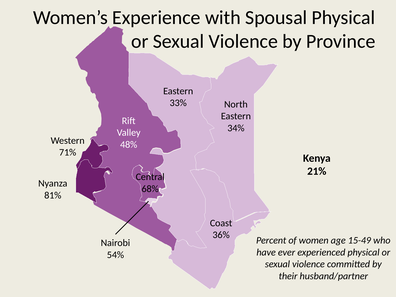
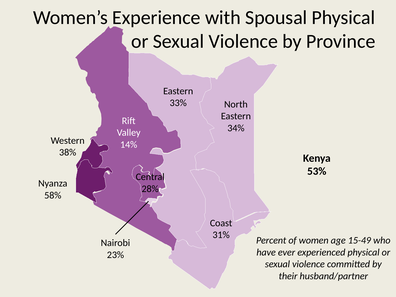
48%: 48% -> 14% (129, 145)
71%: 71% -> 38% (68, 152)
21%: 21% -> 53% (317, 171)
68%: 68% -> 28% (150, 189)
81%: 81% -> 58% (53, 195)
36%: 36% -> 31% (221, 235)
54%: 54% -> 23% (115, 255)
